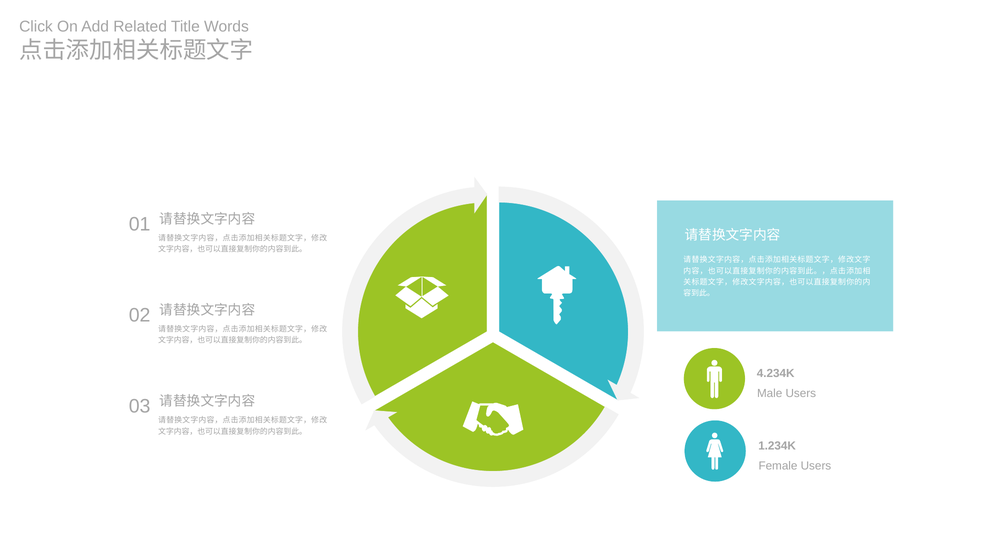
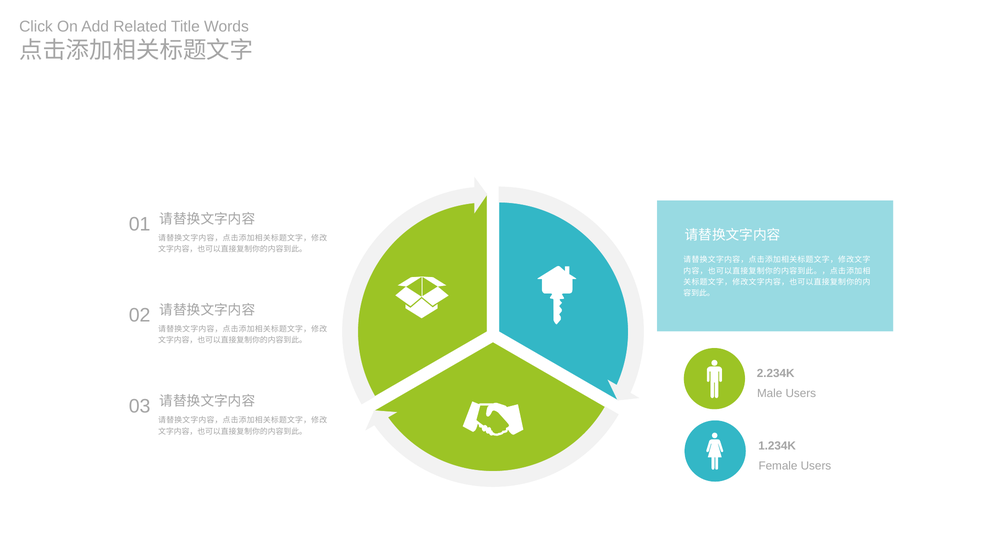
4.234K: 4.234K -> 2.234K (776, 373)
